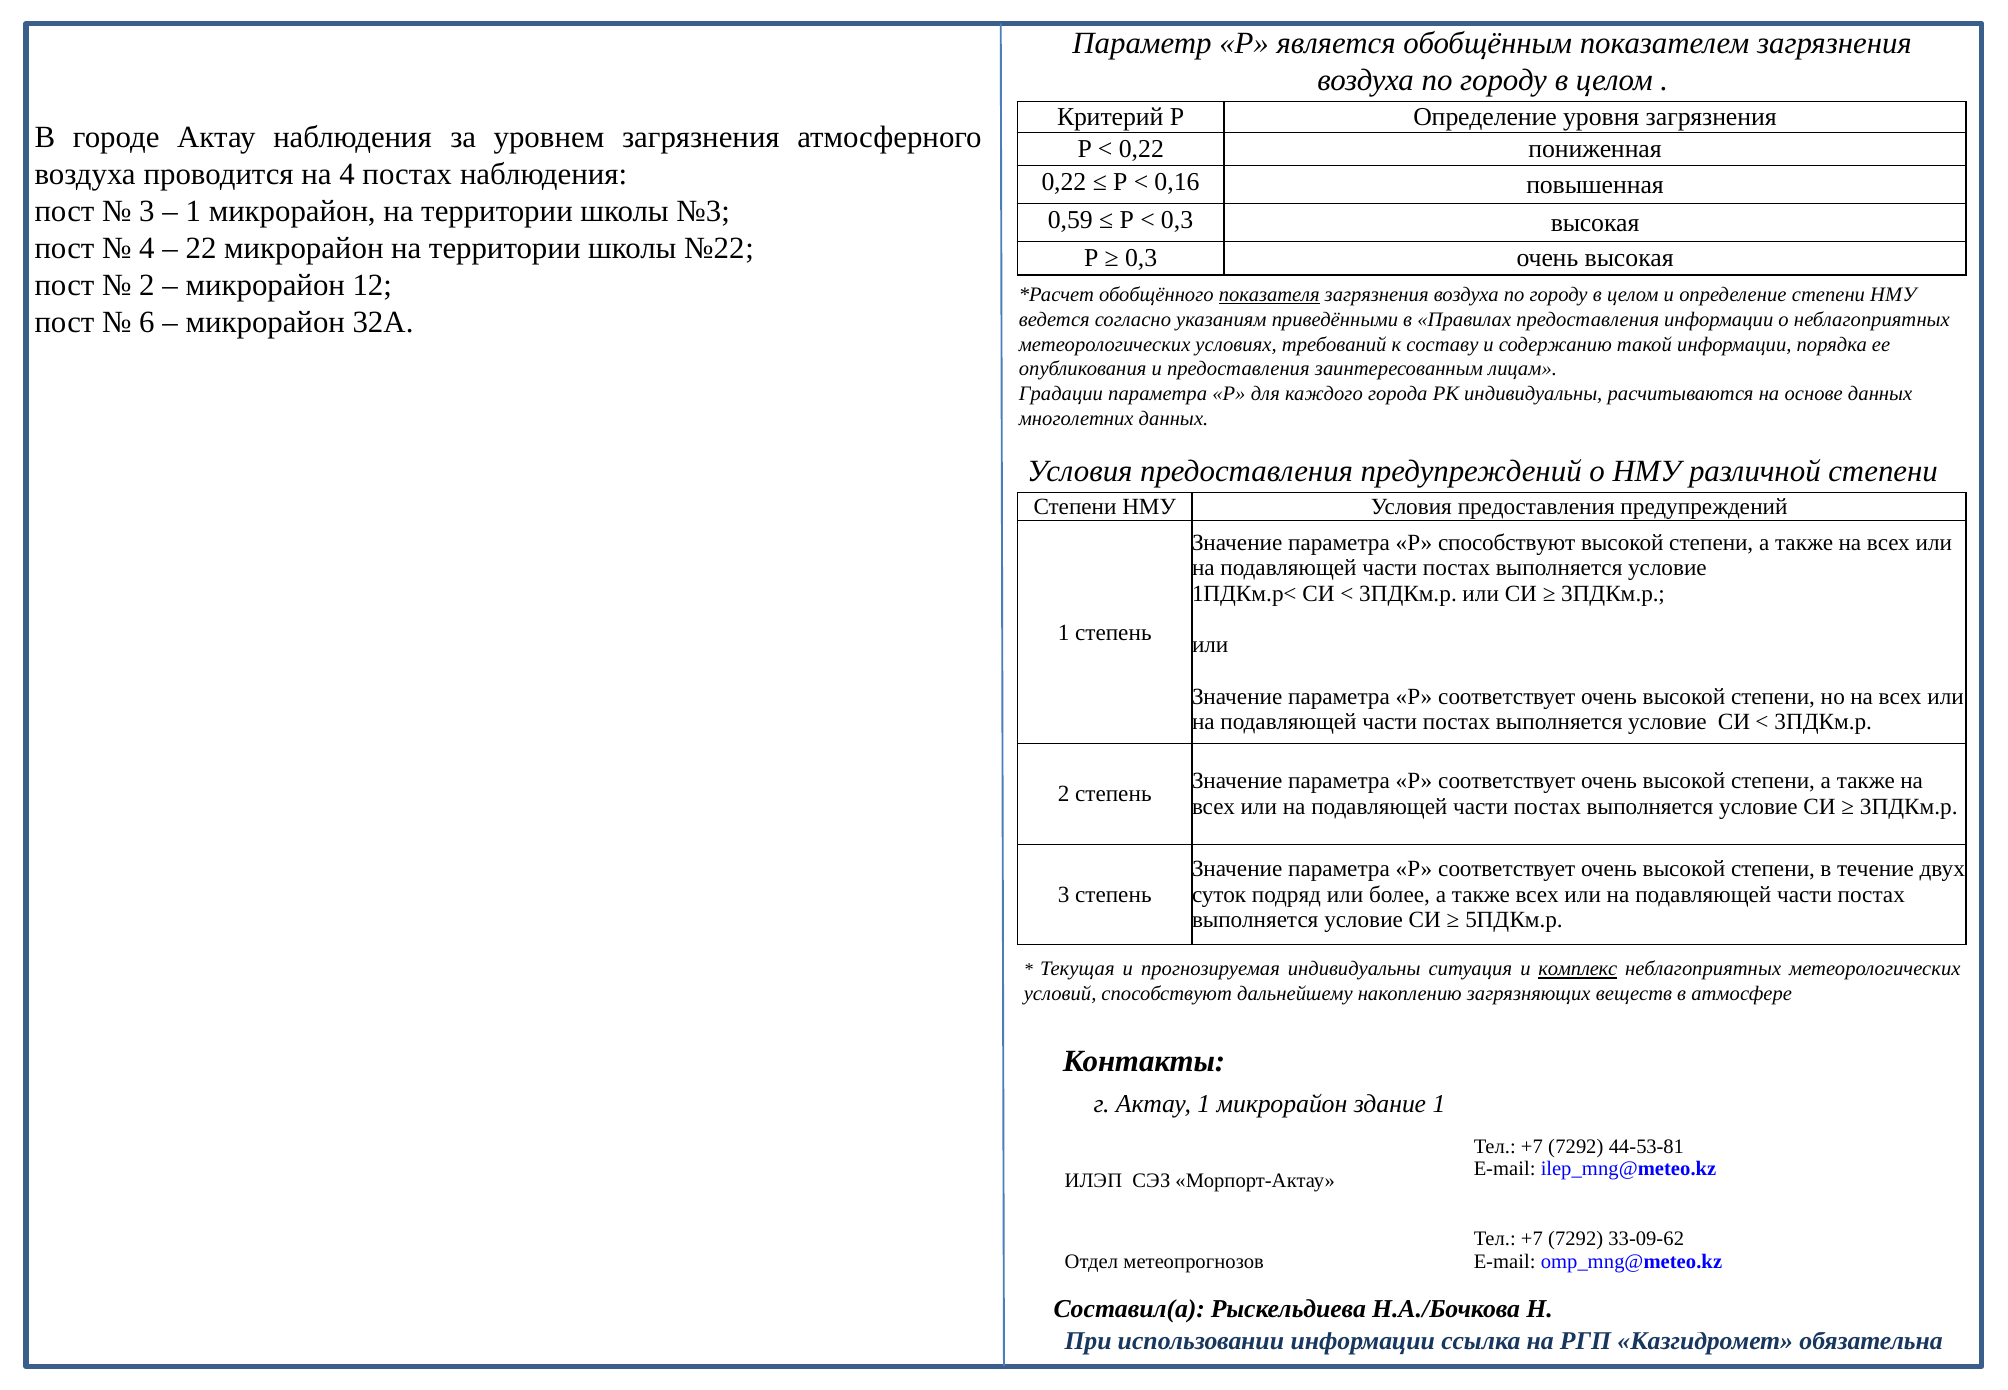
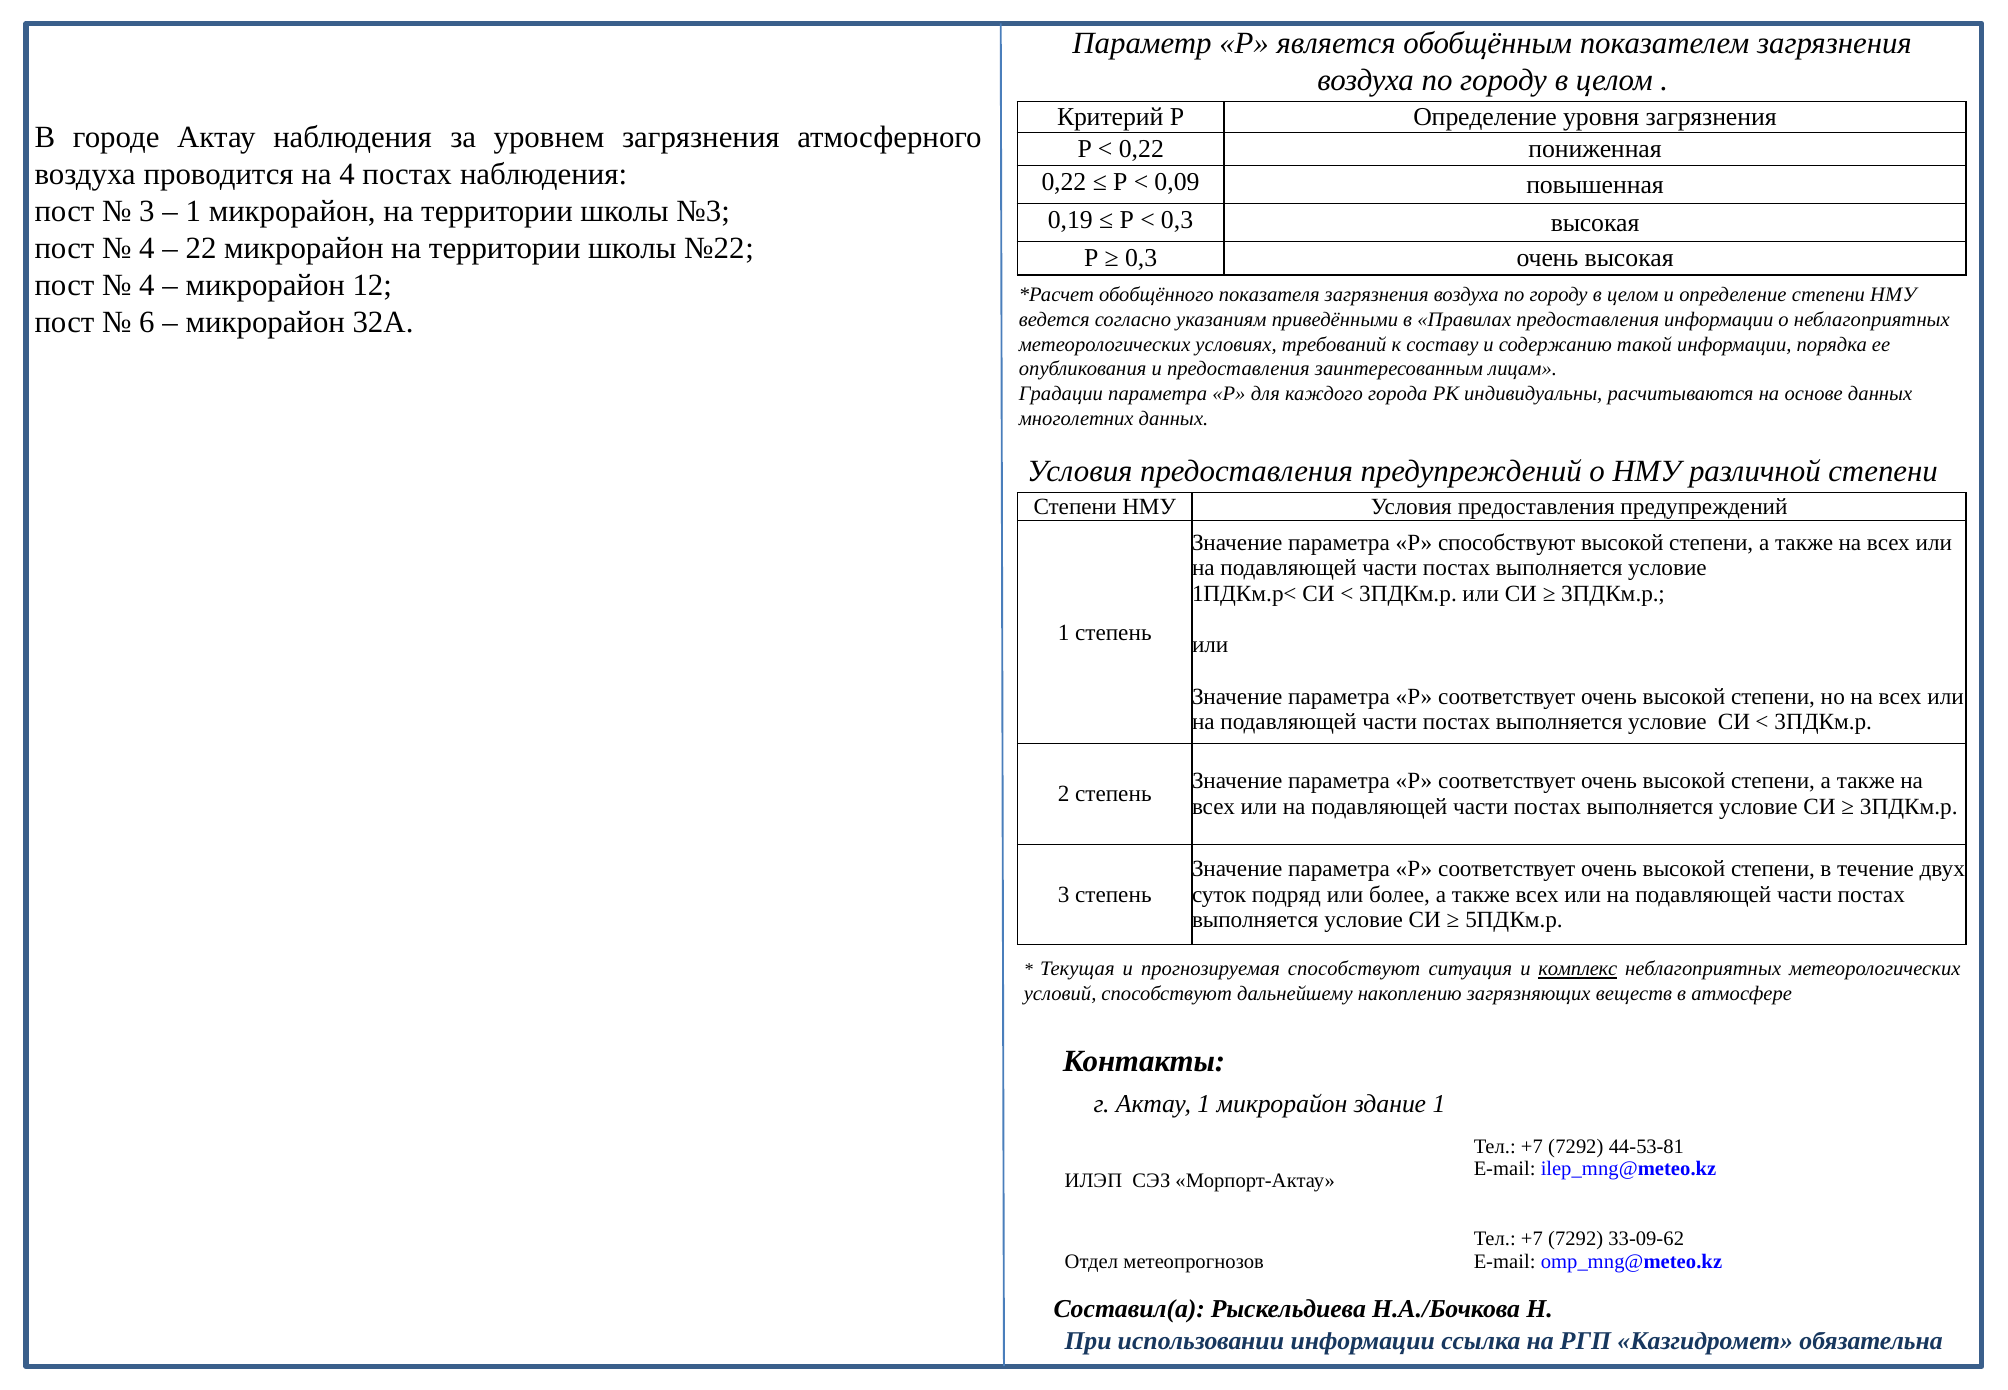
0,16: 0,16 -> 0,09 (1177, 182)
0,59: 0,59 -> 0,19 (1070, 220)
2: 2 -> 4 (147, 285)
показателя underline: present -> none (1269, 295)
прогнозируемая индивидуальны: индивидуальны -> способствуют (1354, 969)
